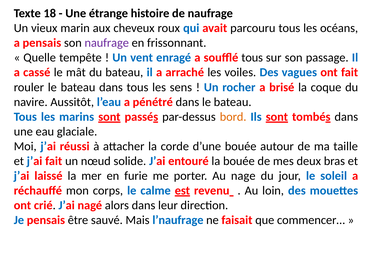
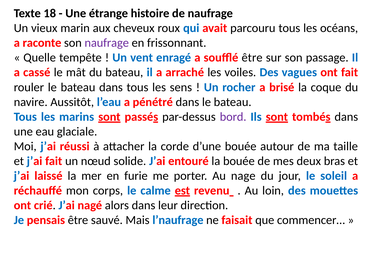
a pensais: pensais -> raconte (42, 43)
soufflé tous: tous -> être (252, 58)
bord colour: orange -> purple (233, 117)
